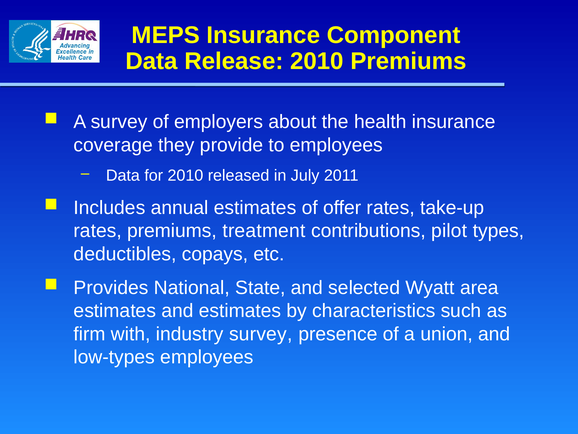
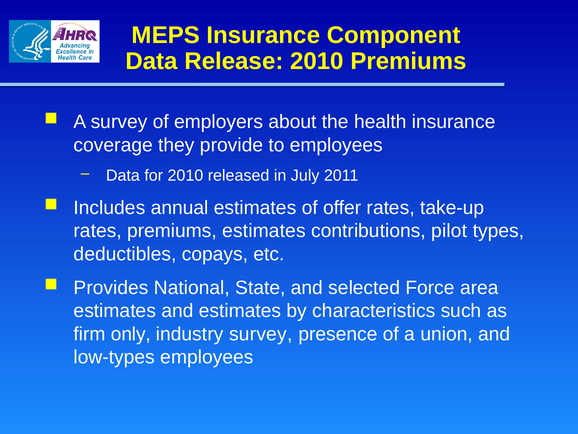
premiums treatment: treatment -> estimates (264, 231)
Wyatt: Wyatt -> Force (430, 287)
with: with -> only (131, 334)
